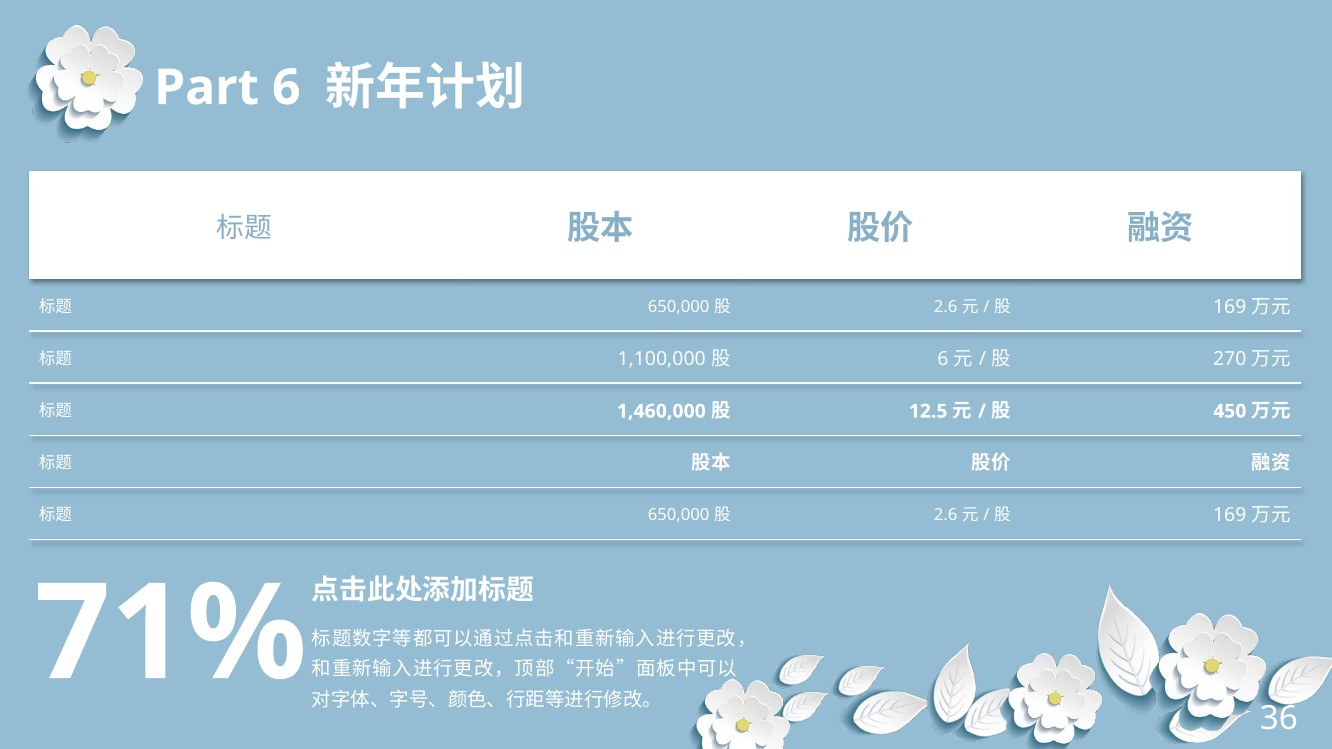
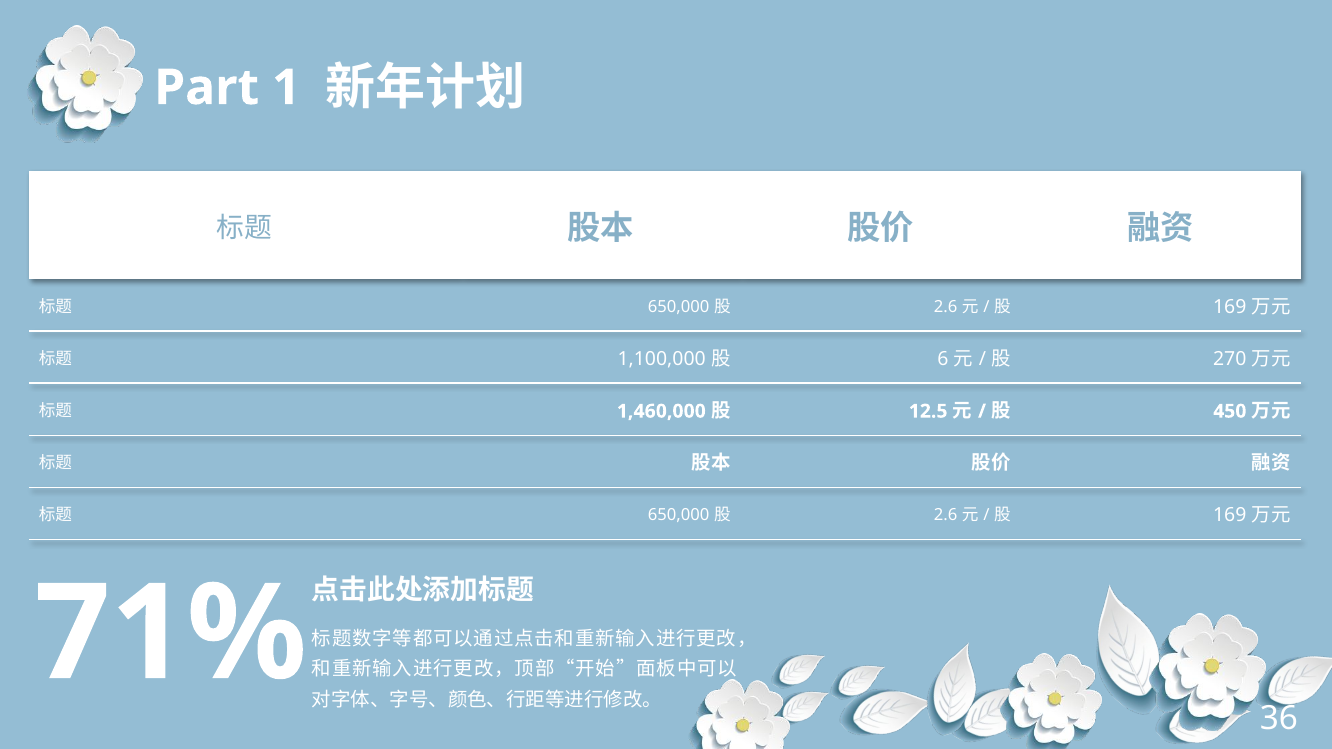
Part 6: 6 -> 1 (286, 88)
